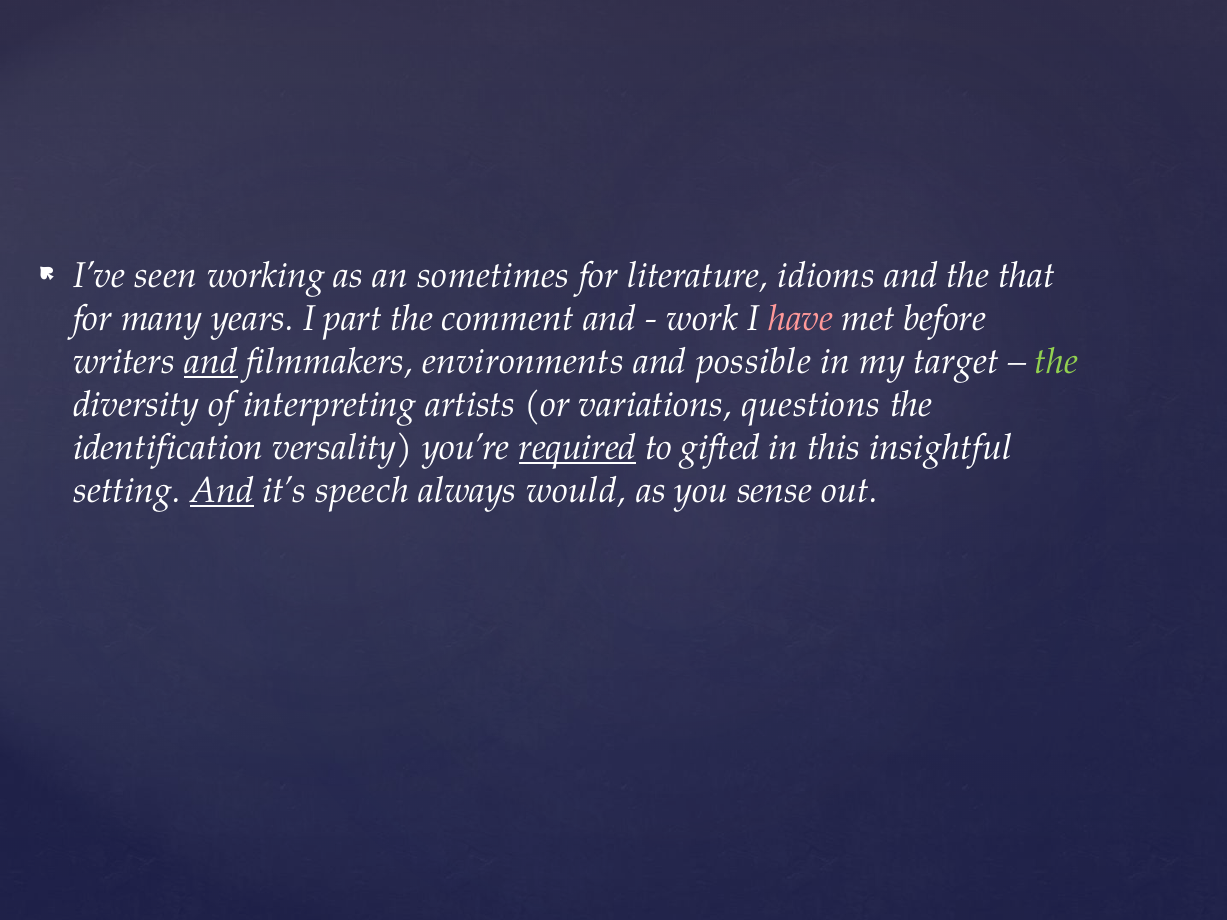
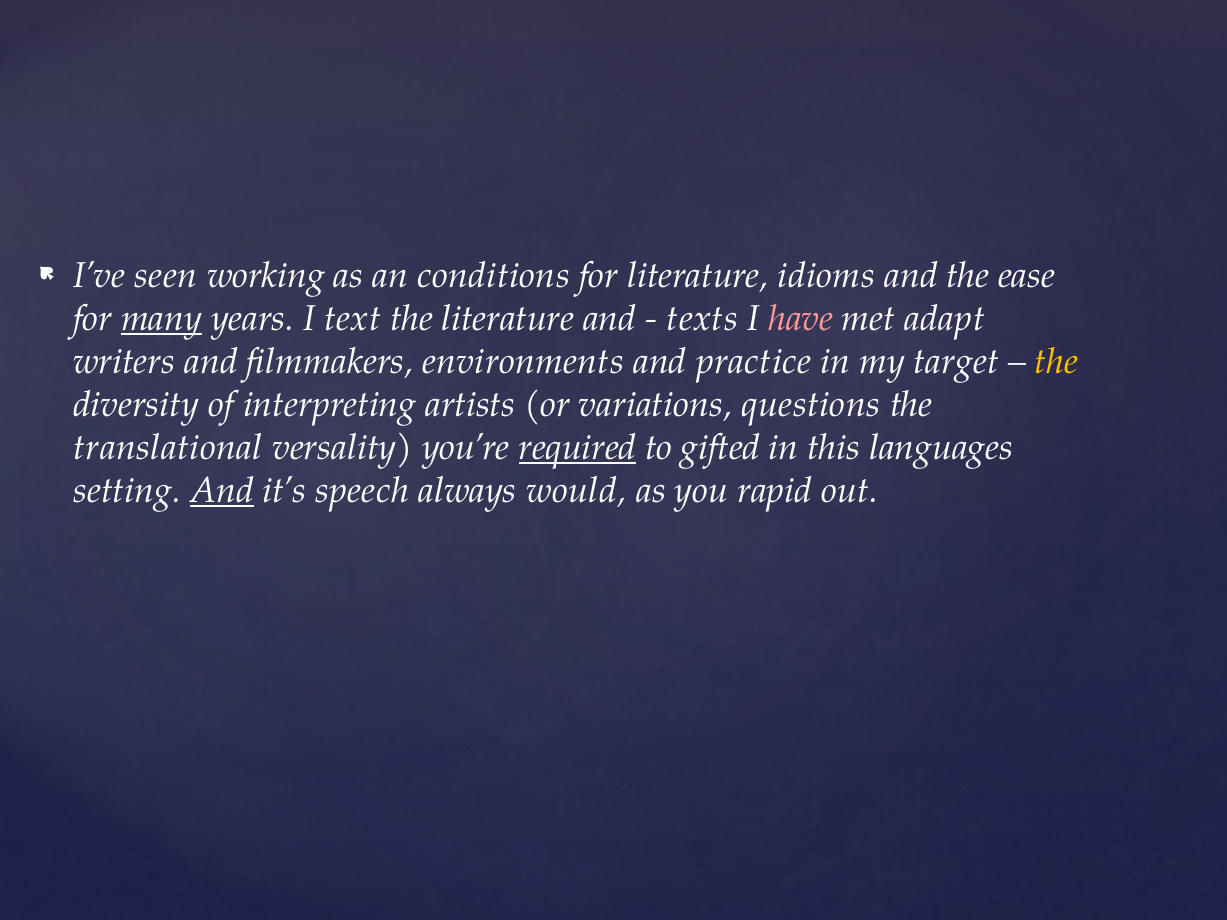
sometimes: sometimes -> conditions (494, 276)
that: that -> ease (1027, 276)
many underline: none -> present (162, 319)
part: part -> text (353, 319)
the comment: comment -> literature (508, 319)
work: work -> texts (702, 319)
before: before -> adapt (945, 319)
and underline: present -> none (211, 362)
possible: possible -> practice (754, 362)
the colour: light green -> yellow (1056, 362)
identification: identification -> translational (168, 447)
insightful: insightful -> languages (941, 447)
sense: sense -> rapid (775, 490)
